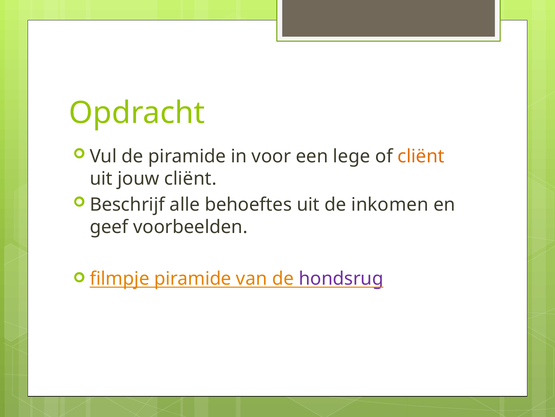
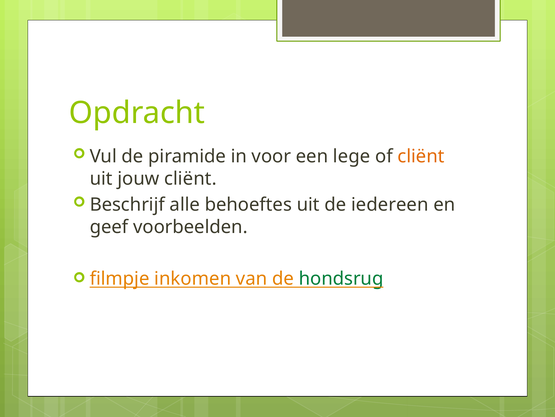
inkomen: inkomen -> iedereen (390, 204)
filmpje piramide: piramide -> inkomen (193, 278)
hondsrug colour: purple -> green (341, 278)
